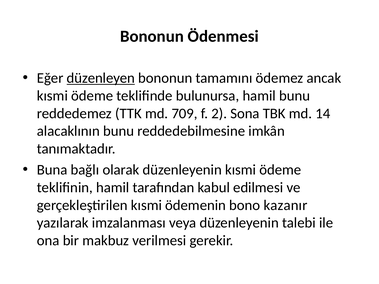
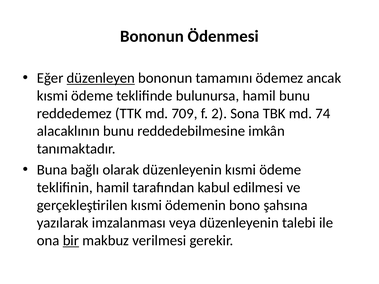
14: 14 -> 74 (323, 113)
kazanır: kazanır -> şahsına (286, 205)
bir underline: none -> present (71, 241)
